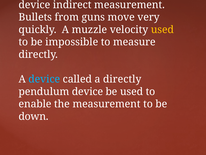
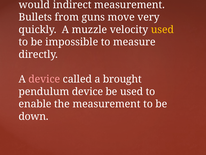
device: device -> would (34, 5)
device colour: light blue -> pink (44, 79)
a directly: directly -> brought (122, 79)
